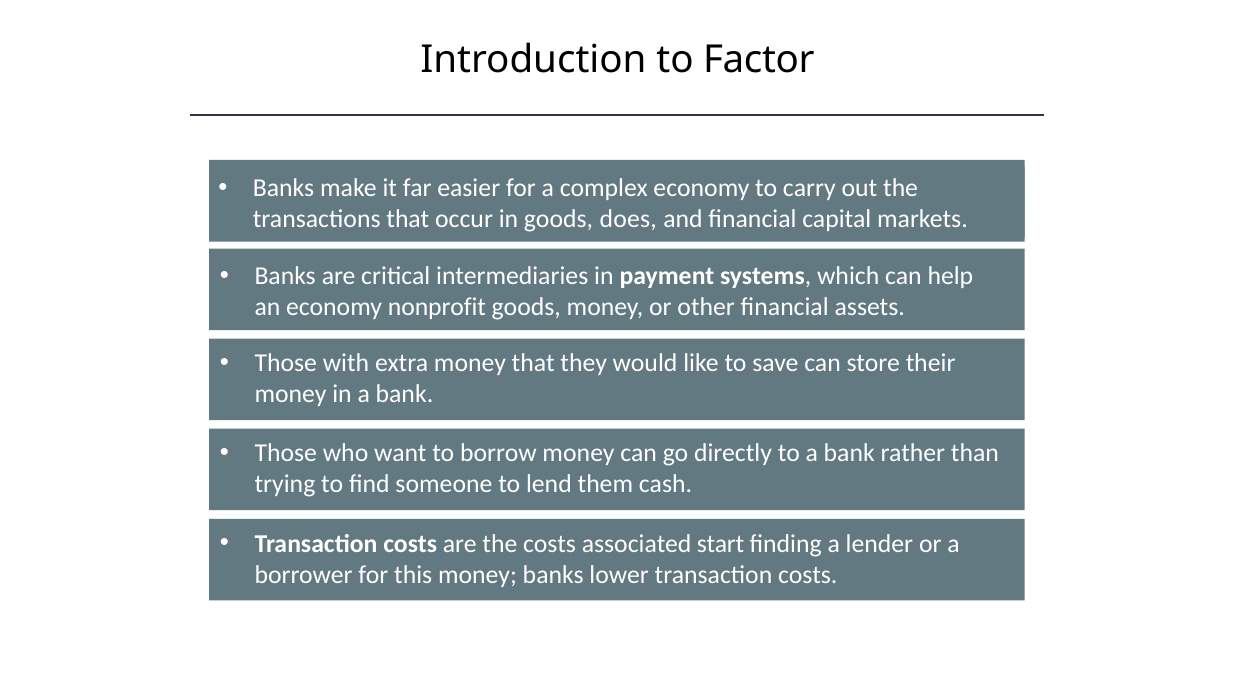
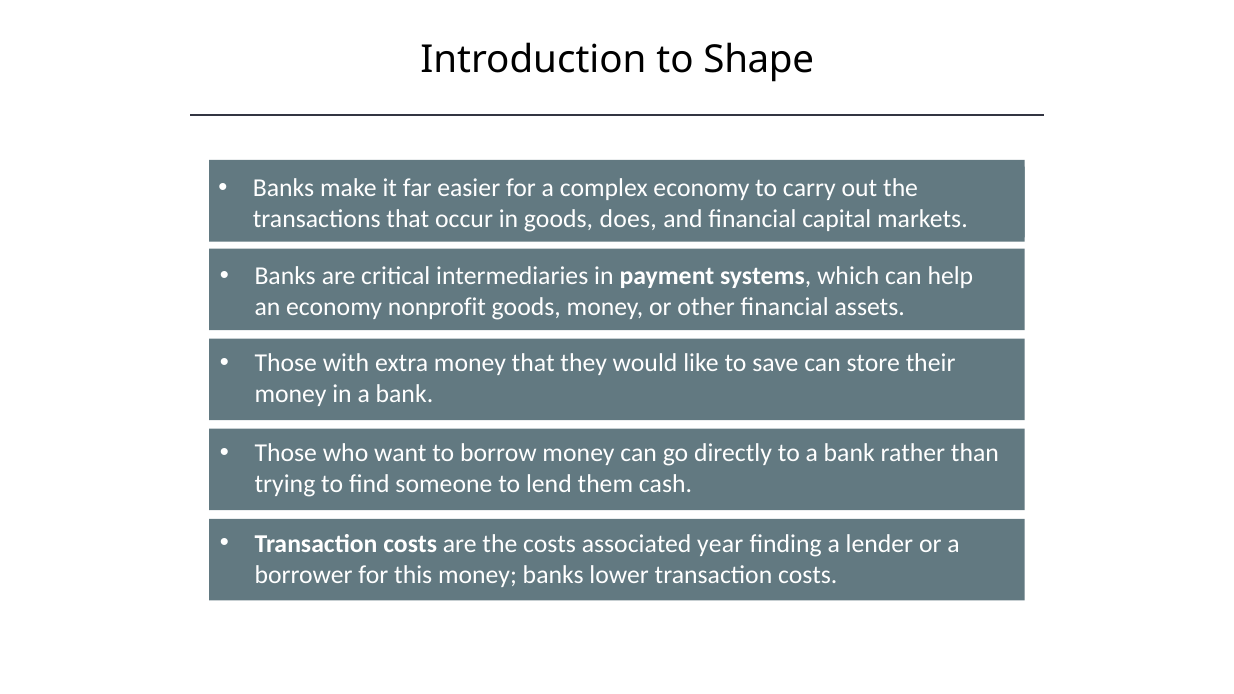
Factor: Factor -> Shape (759, 60)
start: start -> year (720, 544)
